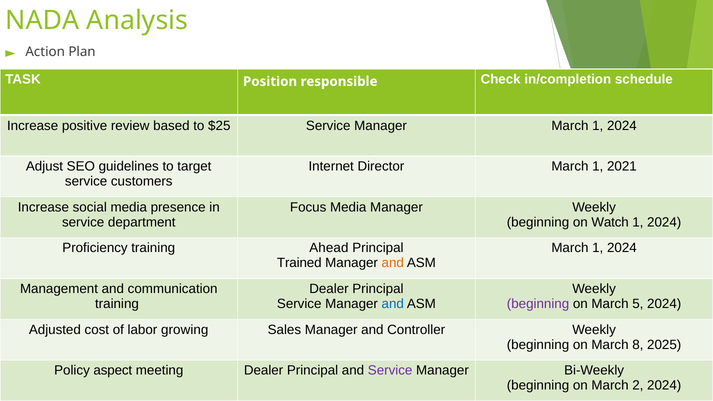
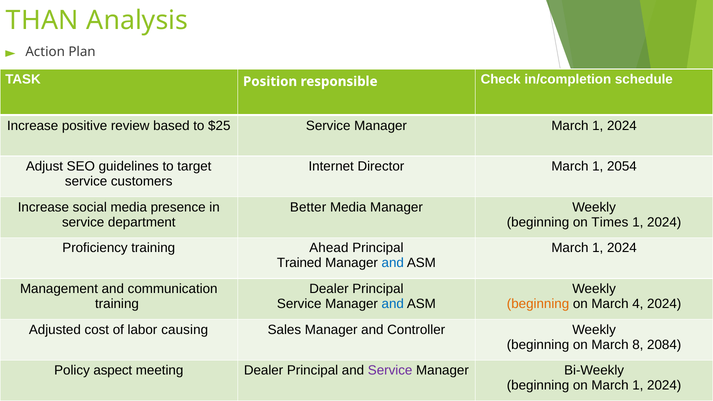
NADA: NADA -> THAN (42, 21)
2021: 2021 -> 2054 (622, 166)
Focus: Focus -> Better (308, 207)
Watch: Watch -> Times (610, 222)
and colour: orange -> blue (393, 263)
beginning colour: purple -> orange (538, 304)
5: 5 -> 4 (638, 304)
growing: growing -> causing (185, 330)
2025: 2025 -> 2084 (664, 345)
on March 2: 2 -> 1 (638, 386)
